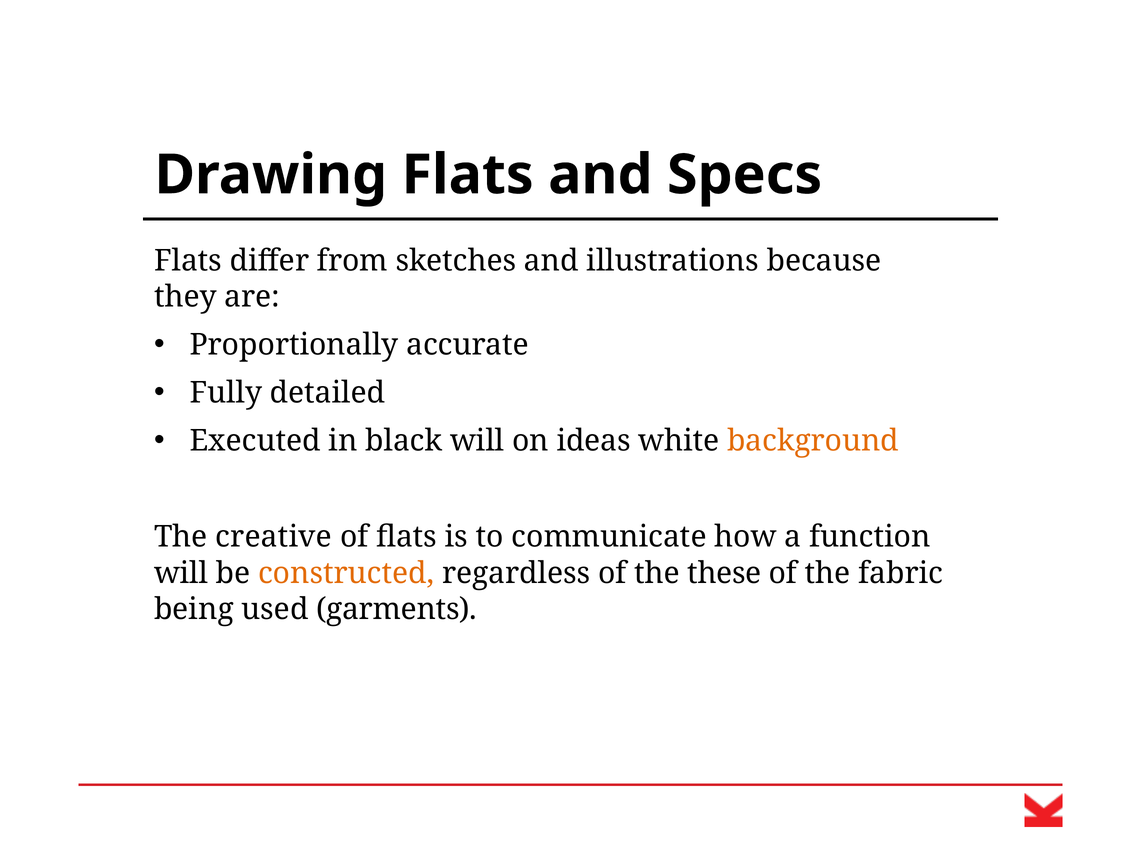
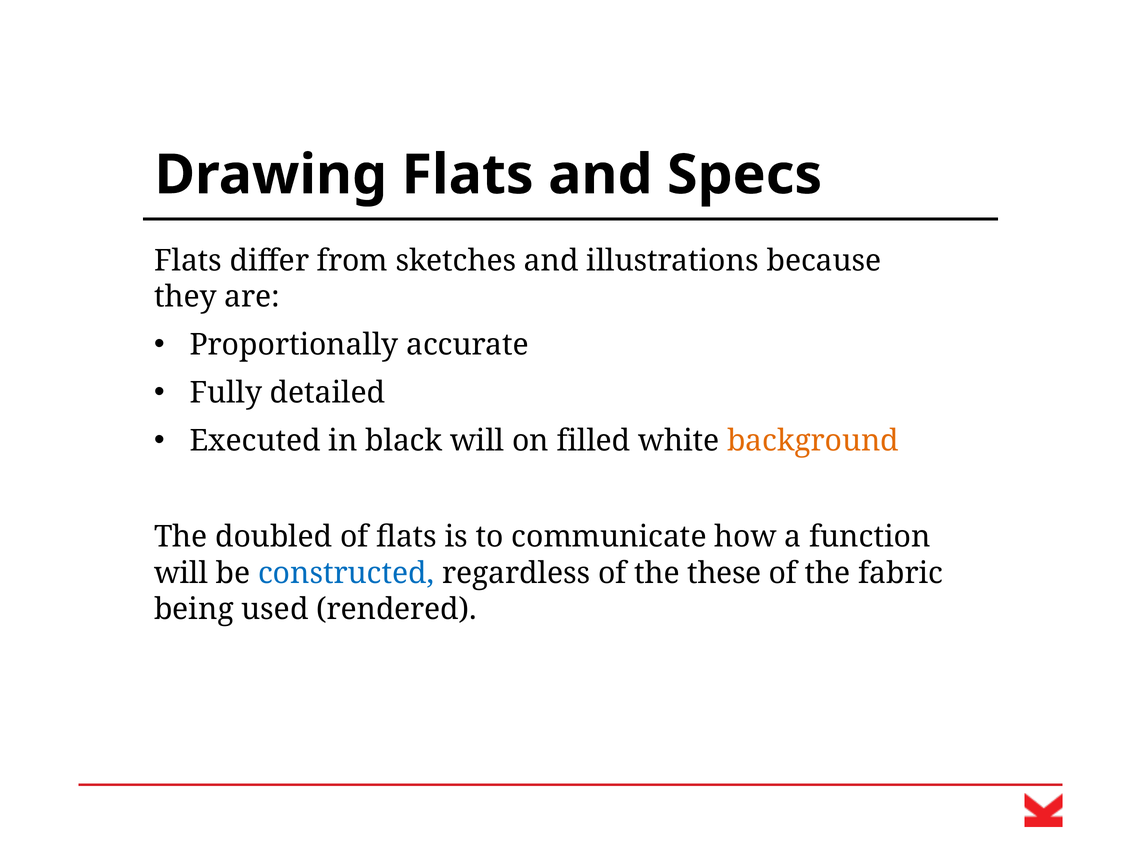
ideas: ideas -> filled (594, 441)
creative: creative -> doubled (274, 537)
constructed colour: orange -> blue (346, 573)
garments: garments -> rendered (397, 609)
